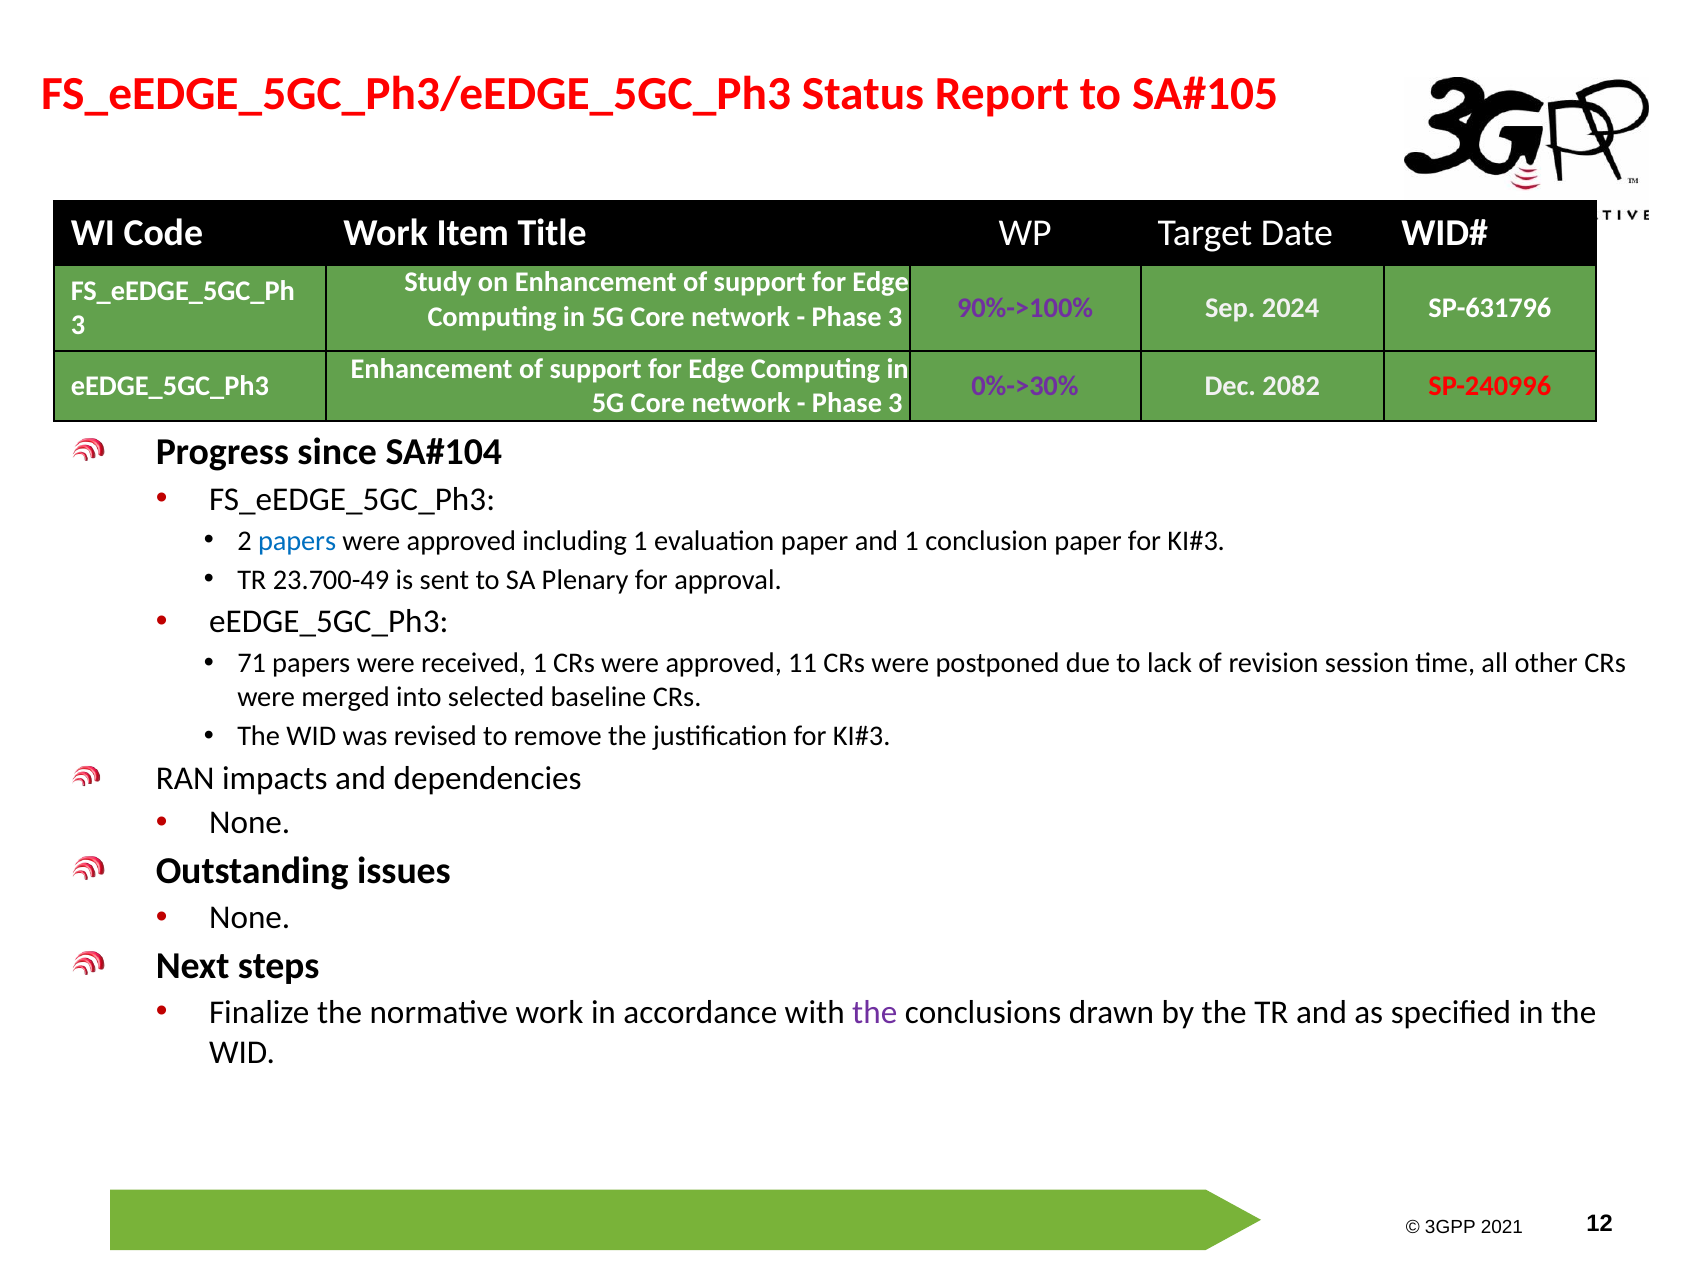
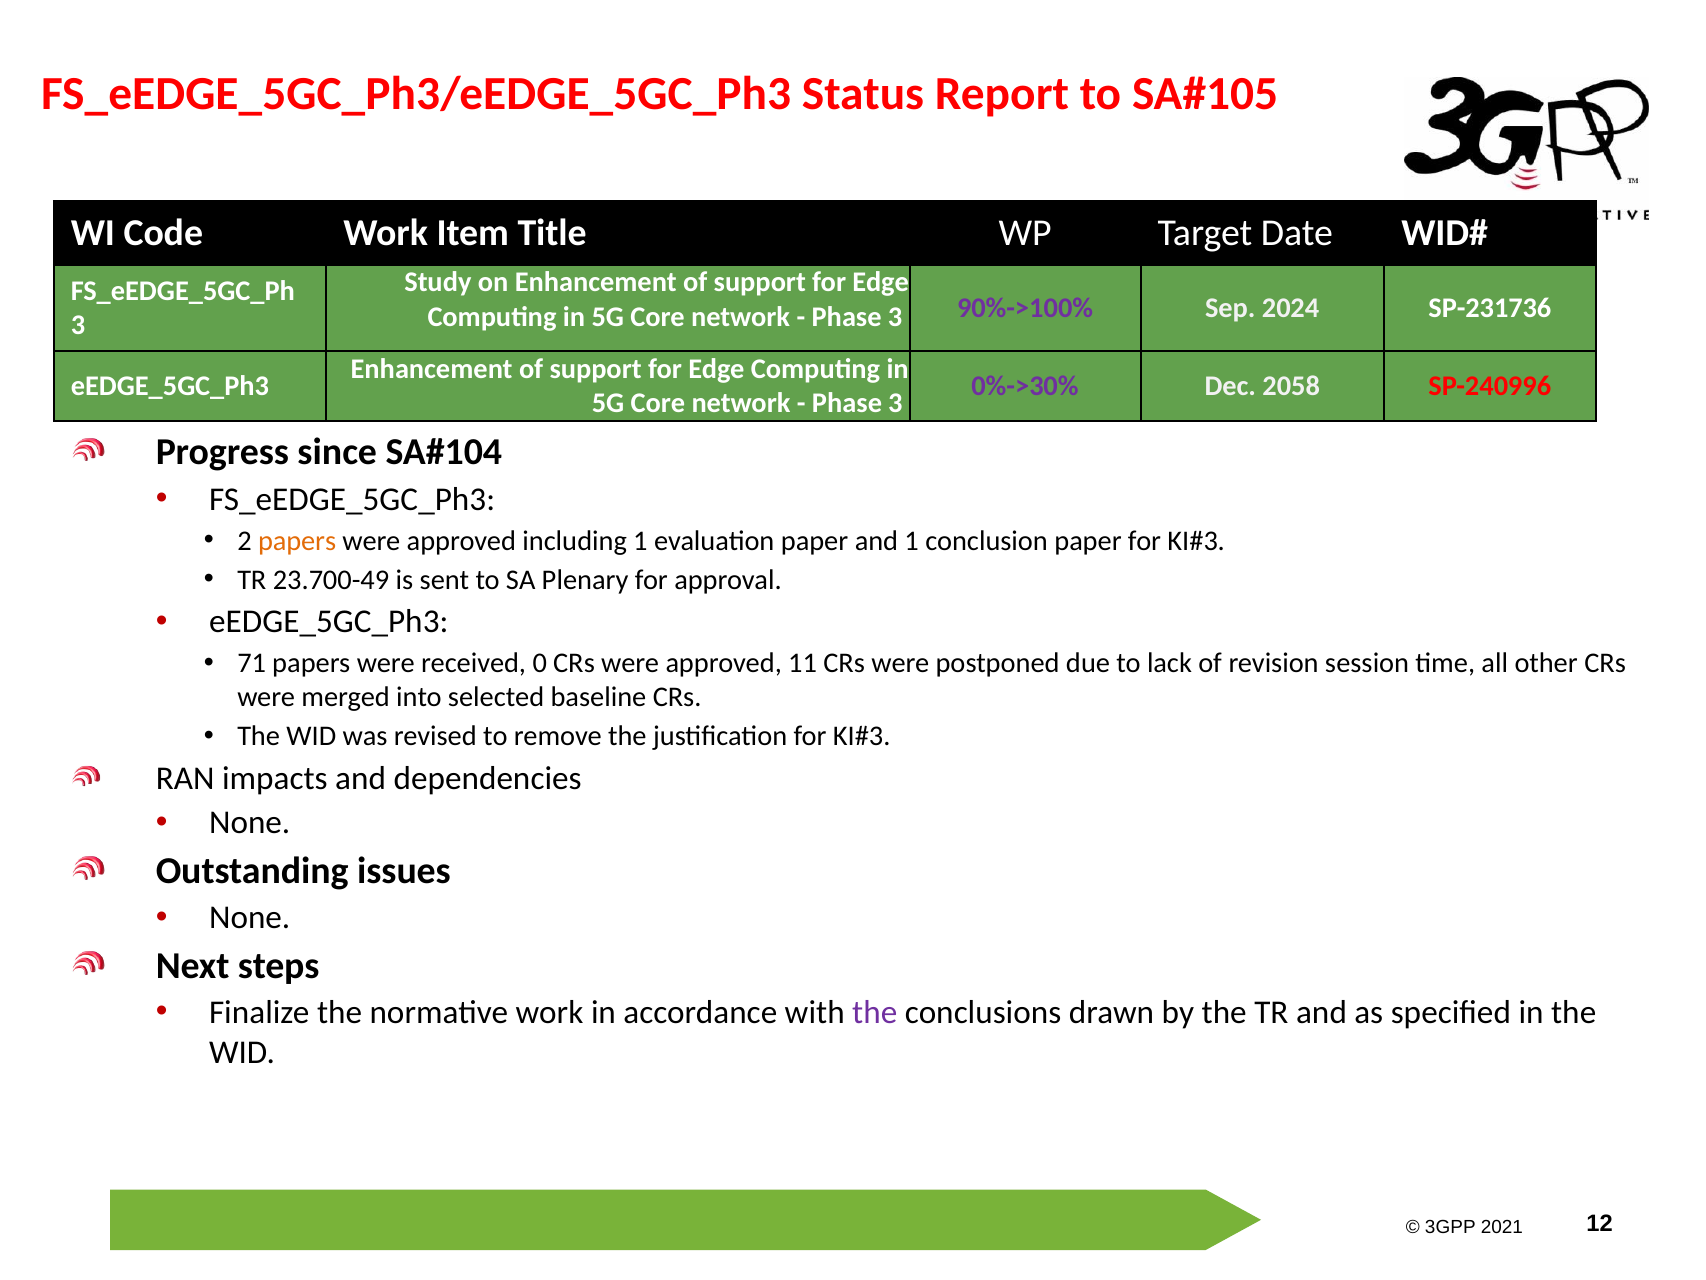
SP-631796: SP-631796 -> SP-231736 (1490, 308)
2082: 2082 -> 2058 (1291, 386)
papers colour: blue -> orange (297, 541)
received 1: 1 -> 0 (540, 663)
